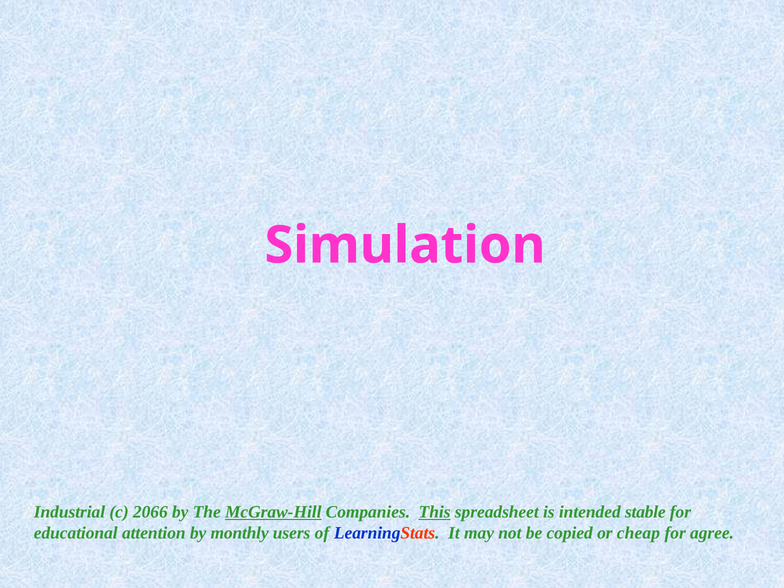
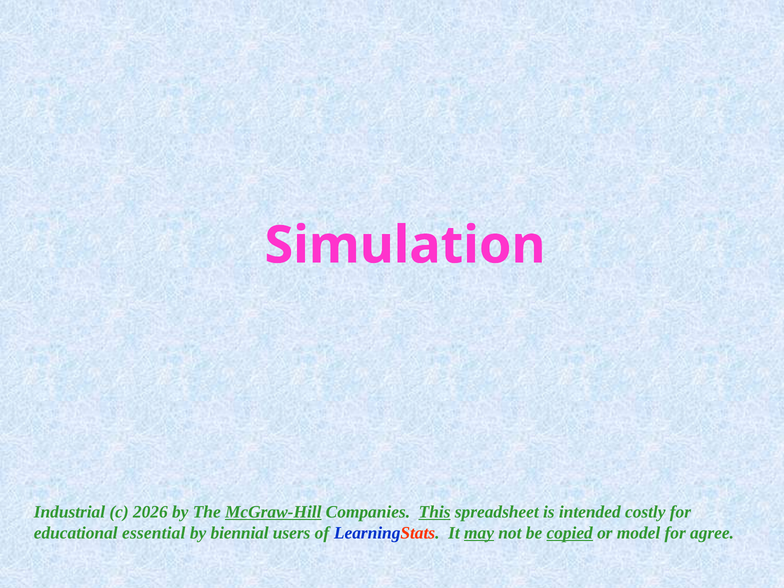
2066: 2066 -> 2026 (150, 512)
stable: stable -> costly (645, 512)
attention: attention -> essential (154, 533)
monthly: monthly -> biennial (240, 533)
may underline: none -> present (479, 533)
copied underline: none -> present (570, 533)
cheap: cheap -> model (639, 533)
